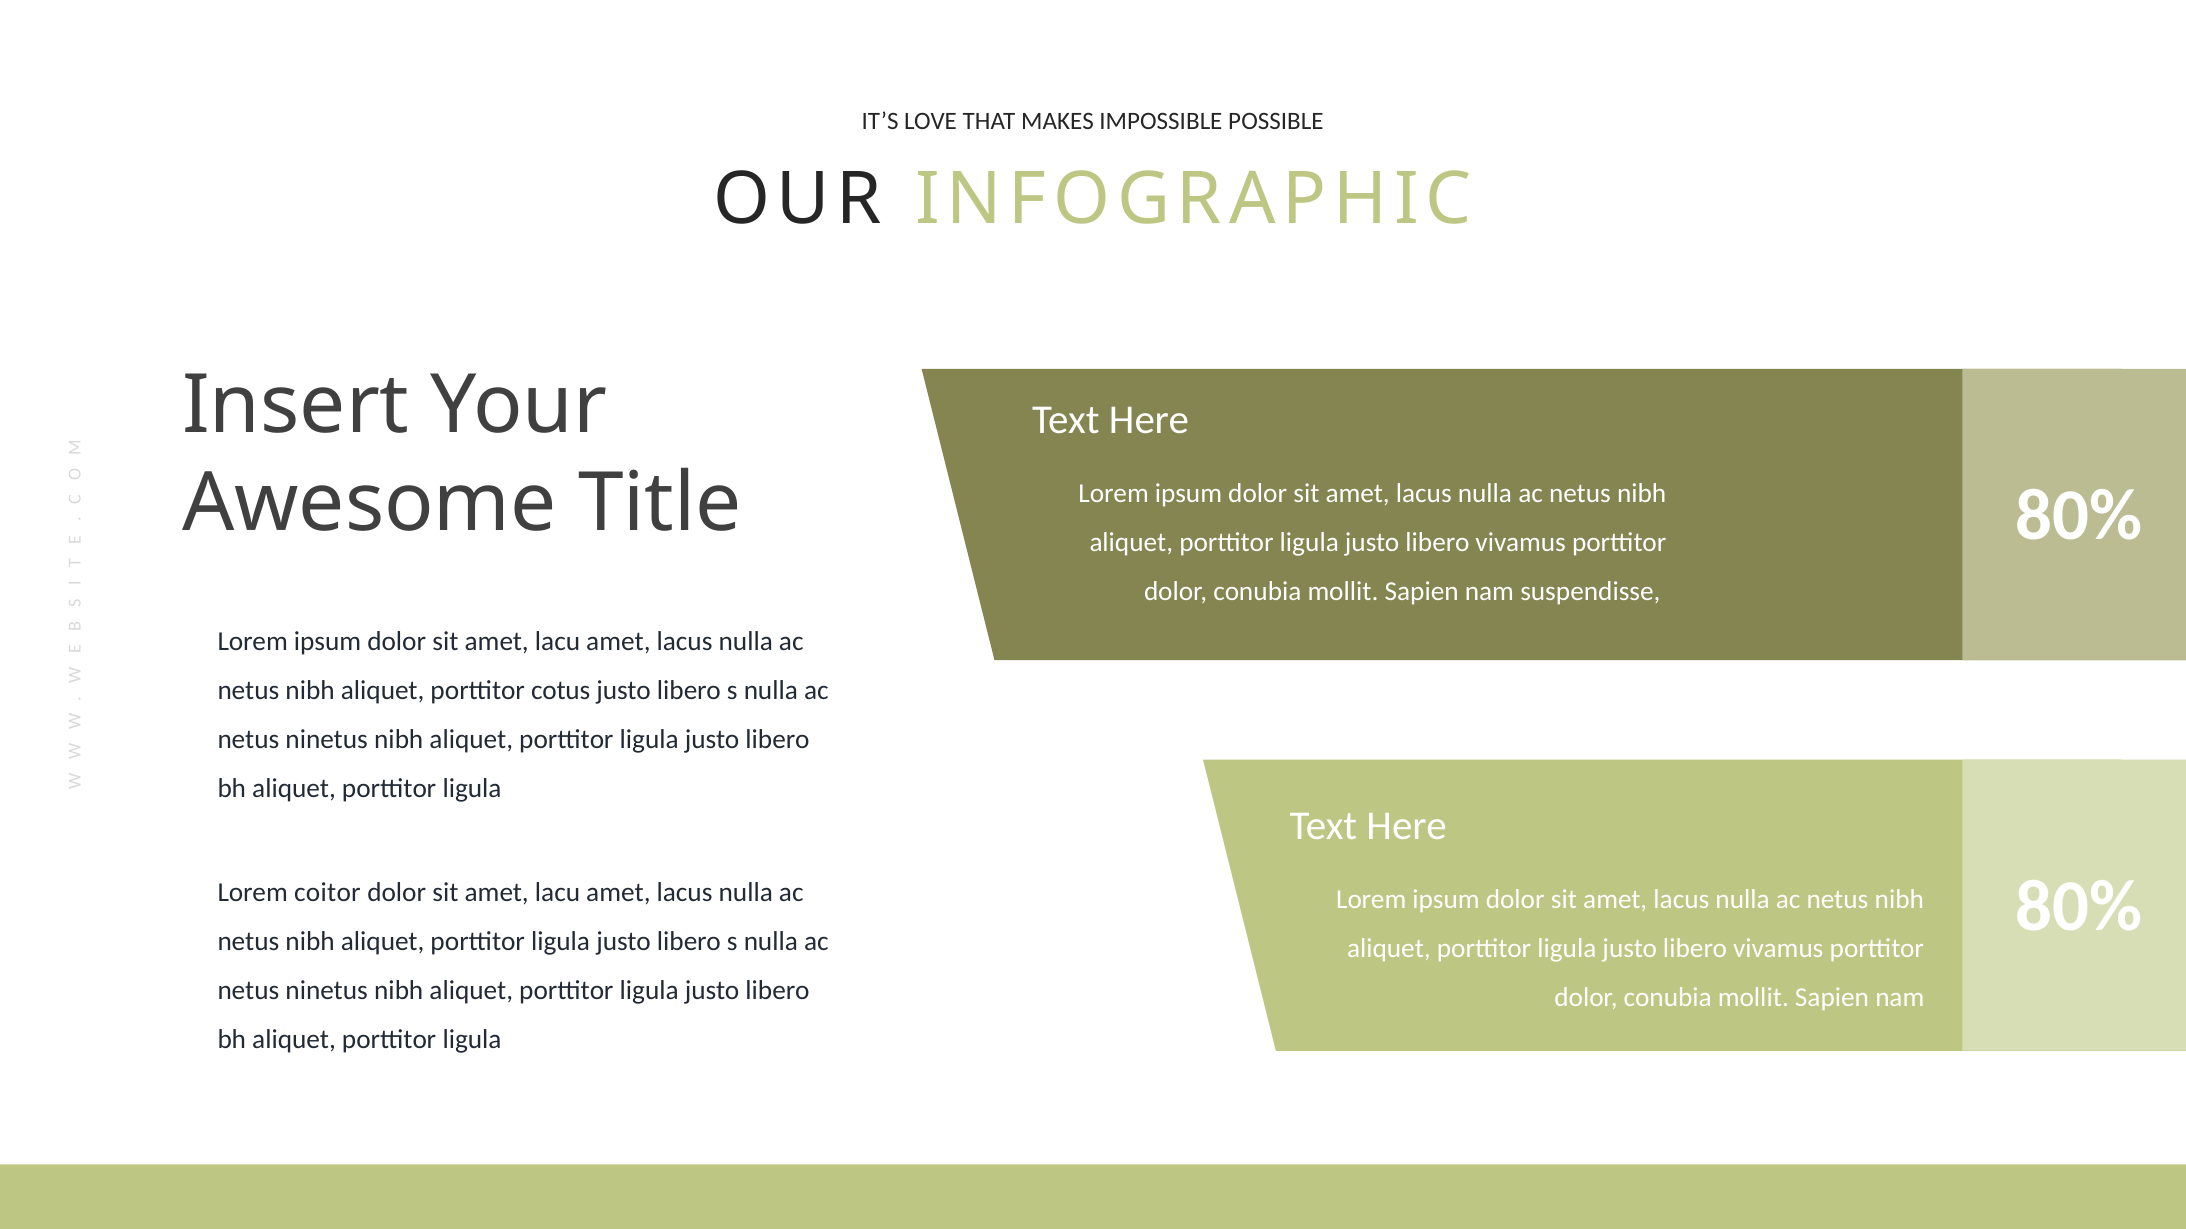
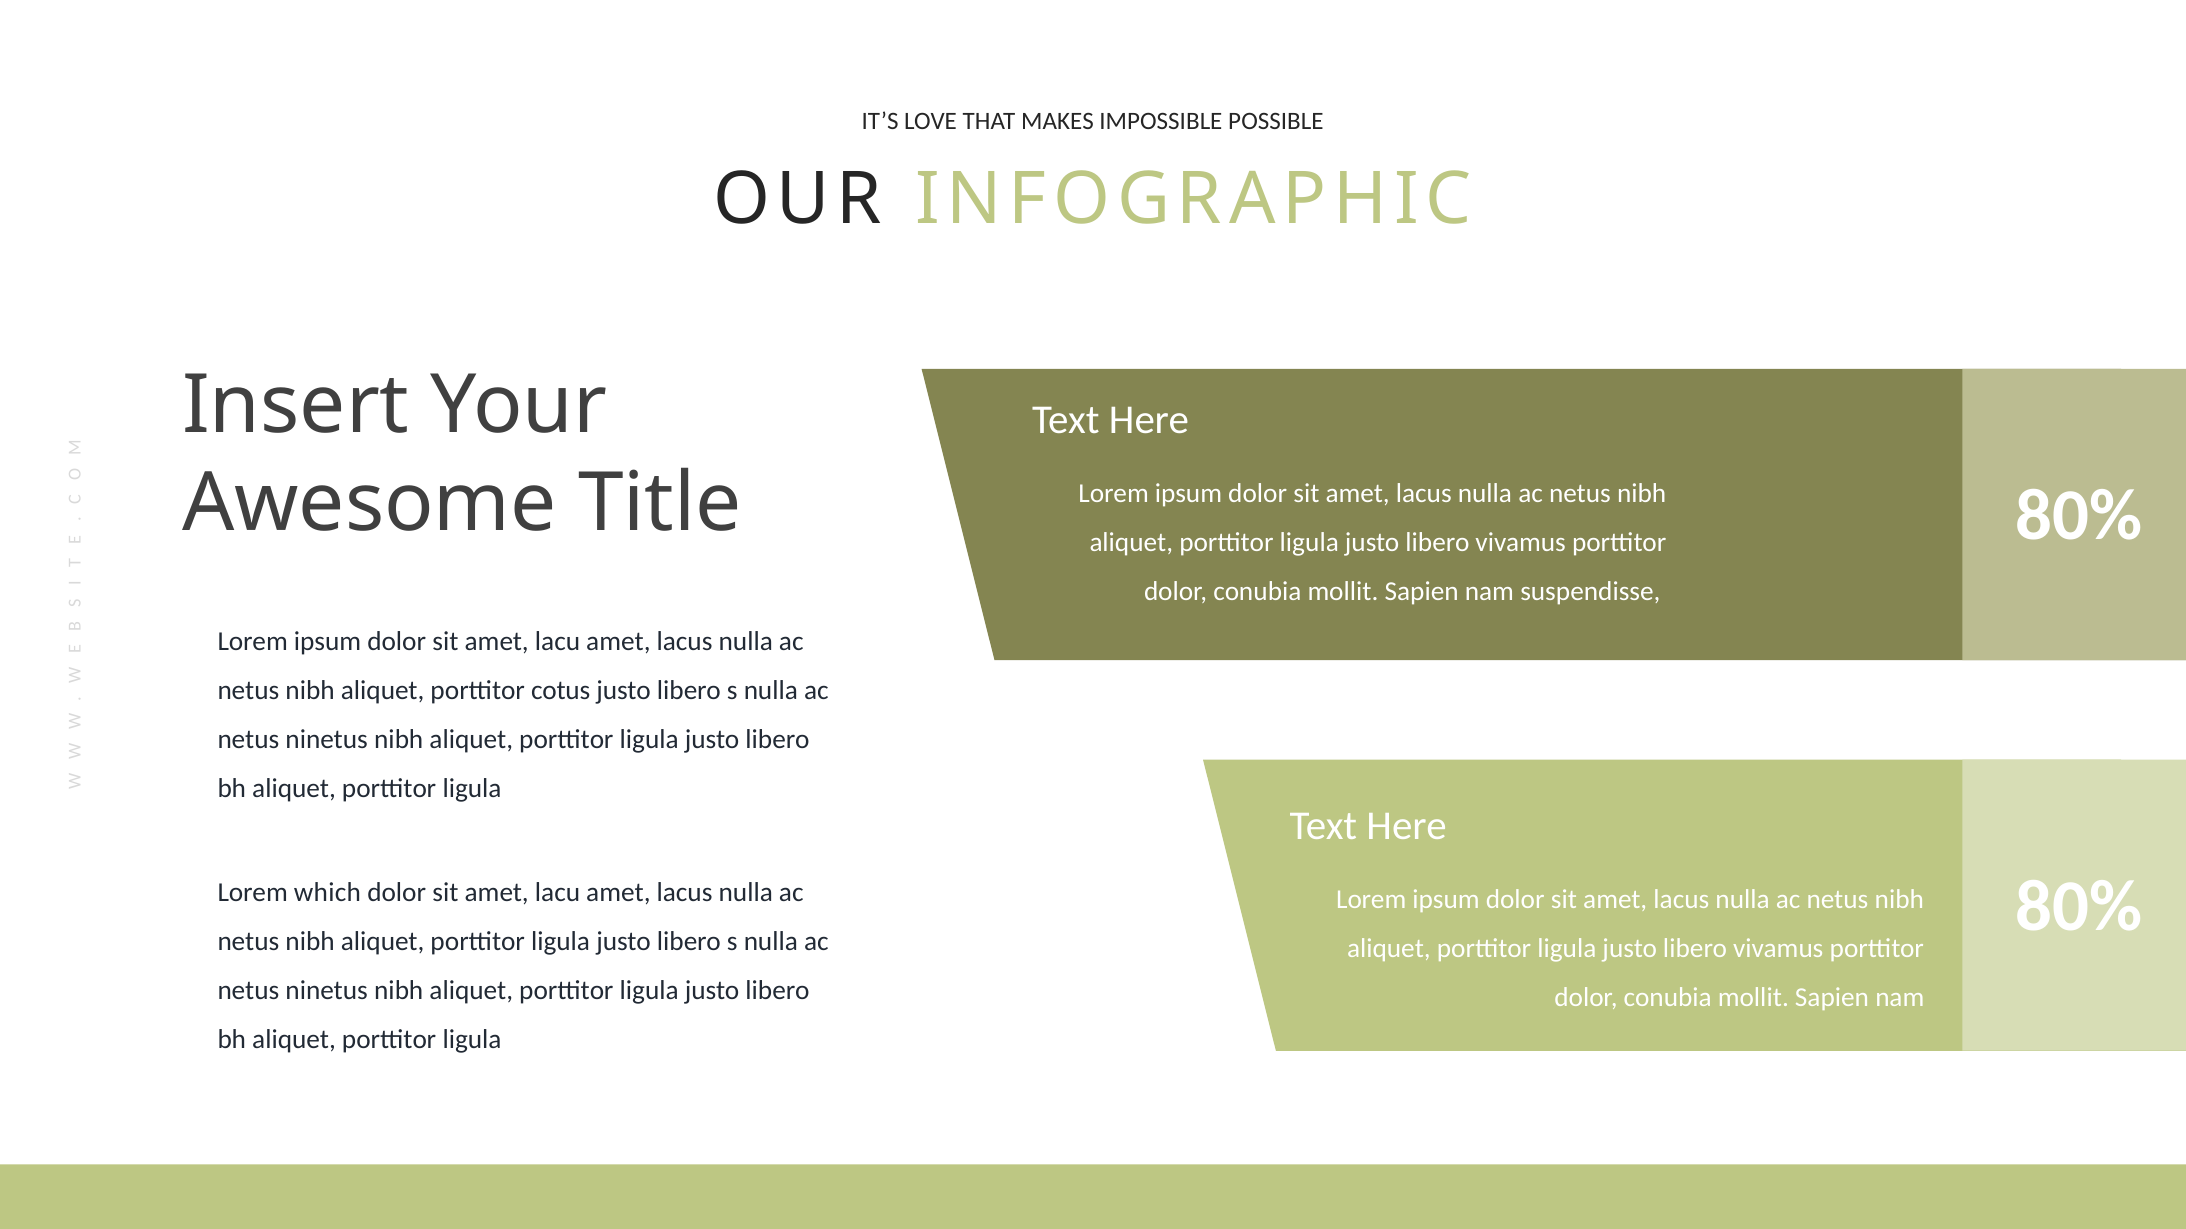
coitor: coitor -> which (327, 893)
